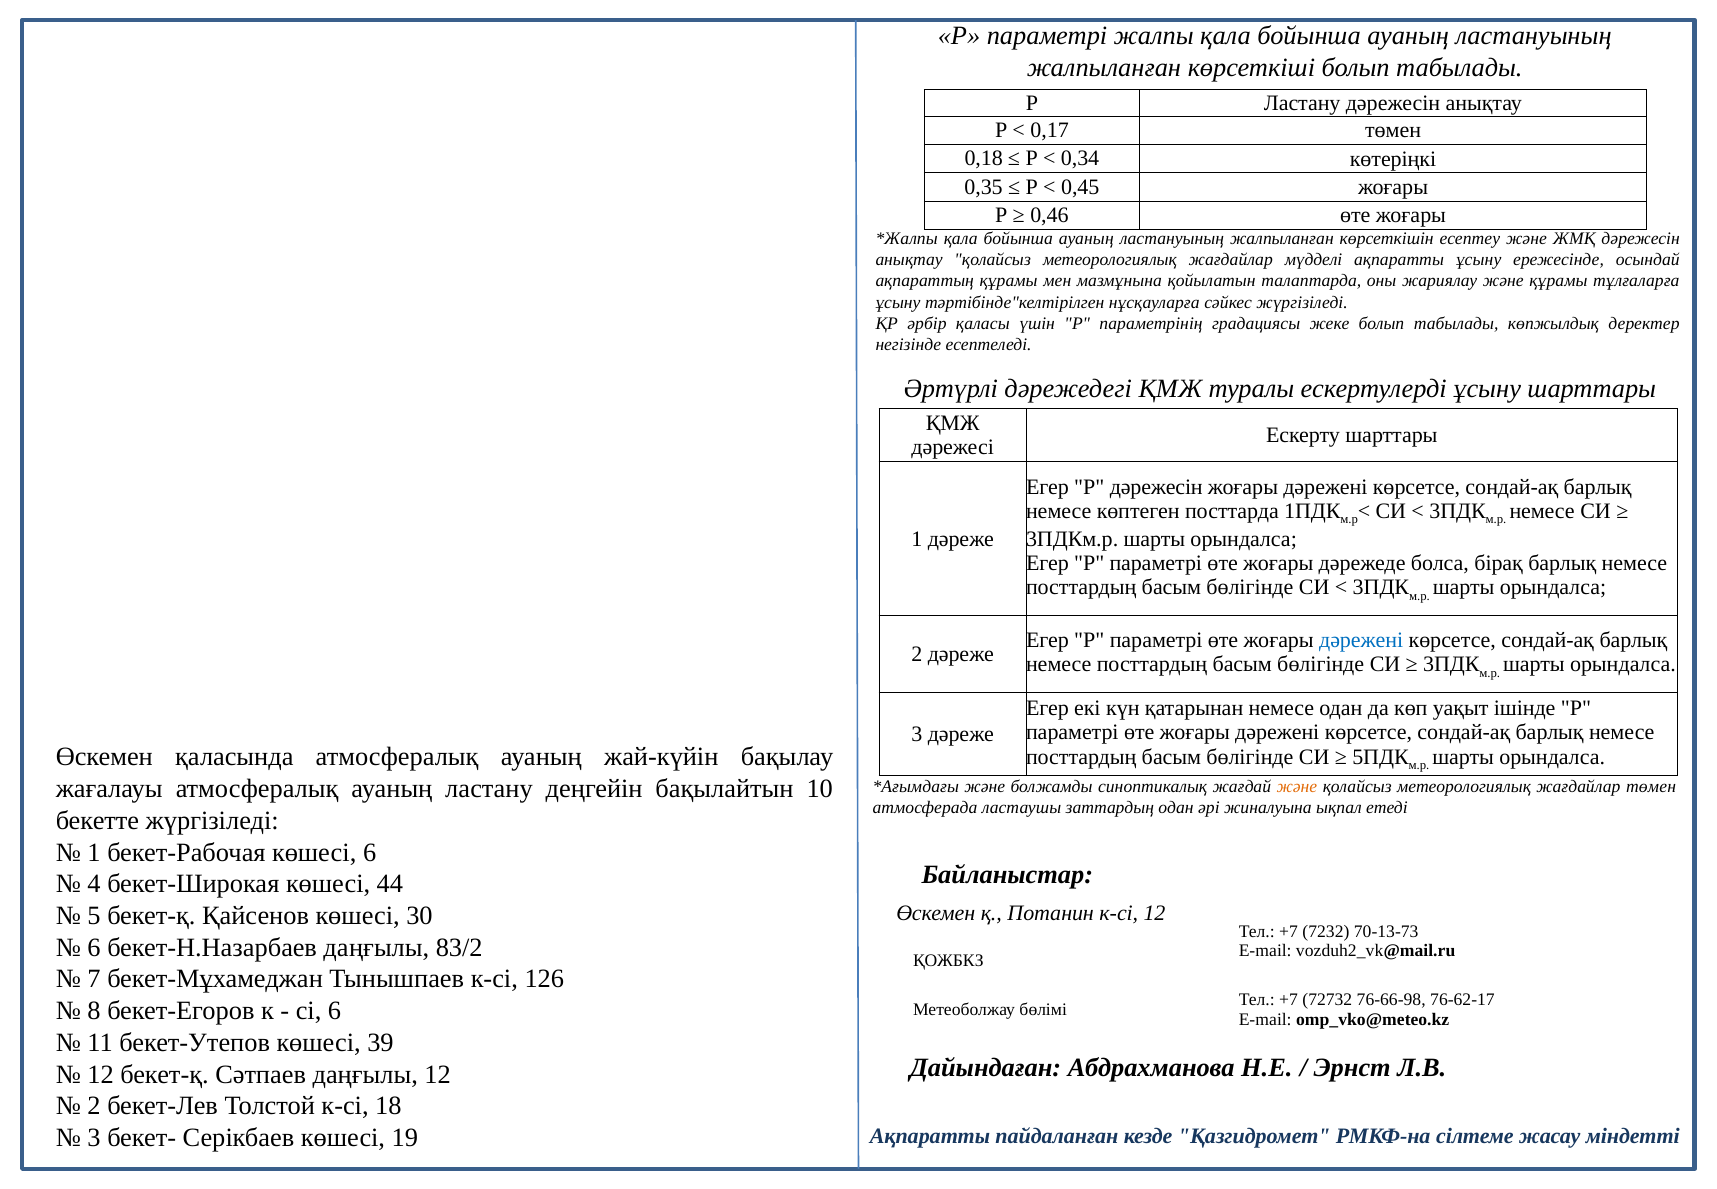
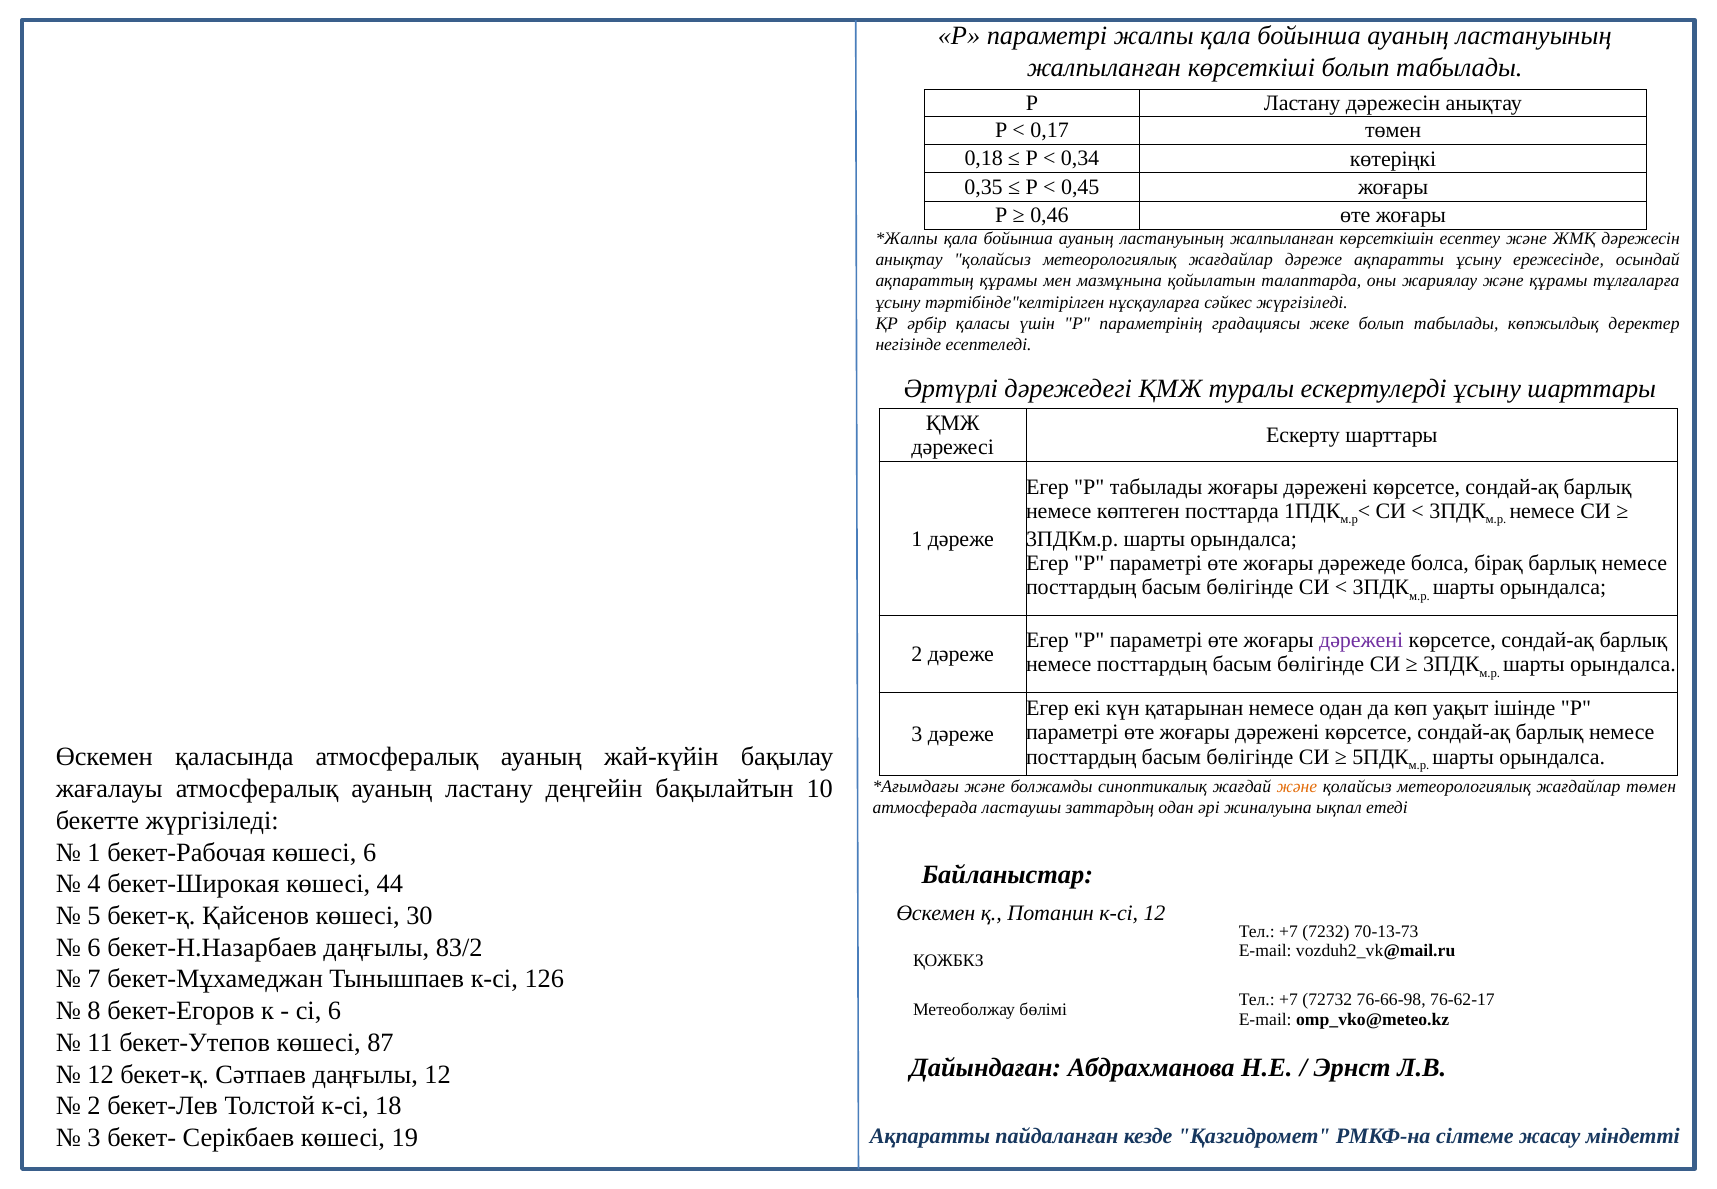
жағдайлар мүдделі: мүдделі -> дәреже (1314, 260)
Р дәрежесін: дәрежесін -> табылады (1156, 487)
дәрежені colour: blue -> purple (1361, 640)
39: 39 -> 87 (380, 1042)
